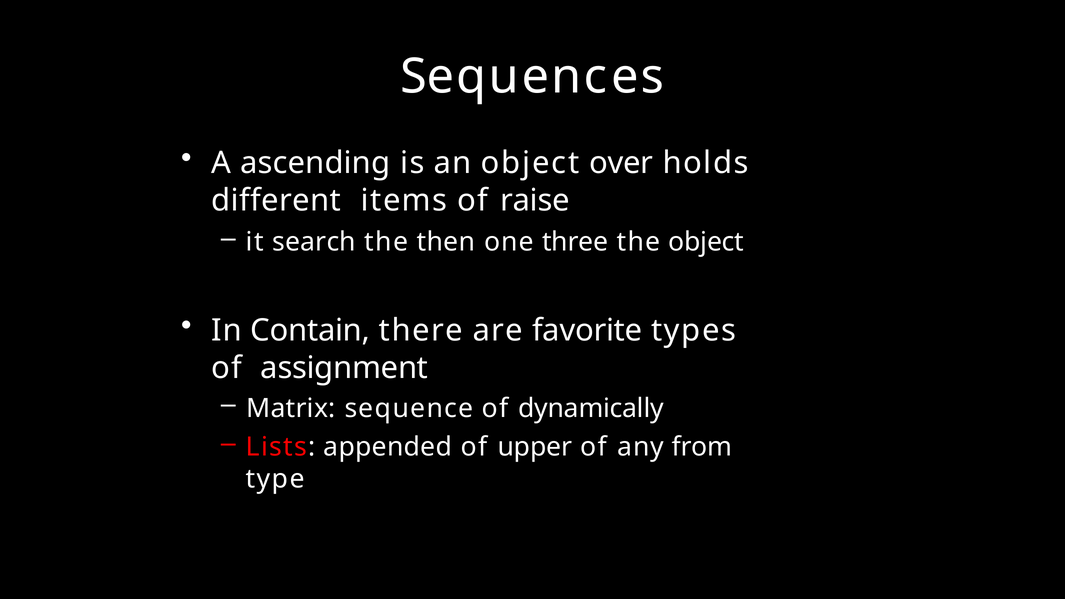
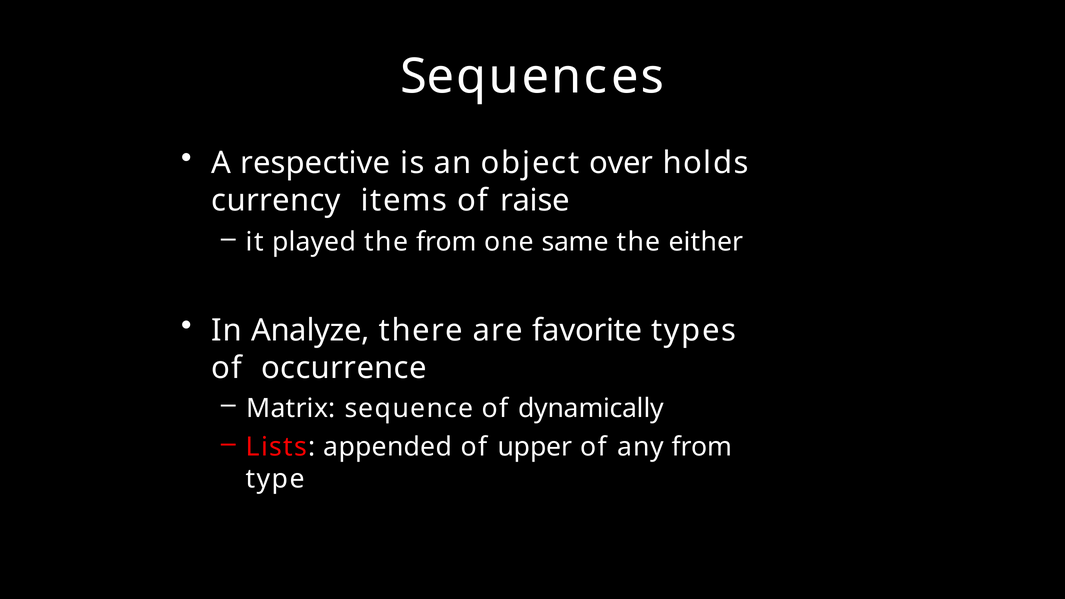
ascending: ascending -> respective (315, 163)
different: different -> currency (276, 201)
search: search -> played (314, 242)
the then: then -> from (446, 242)
three: three -> same (575, 242)
the object: object -> either (706, 242)
Contain: Contain -> Analyze (310, 330)
assignment: assignment -> occurrence (344, 368)
